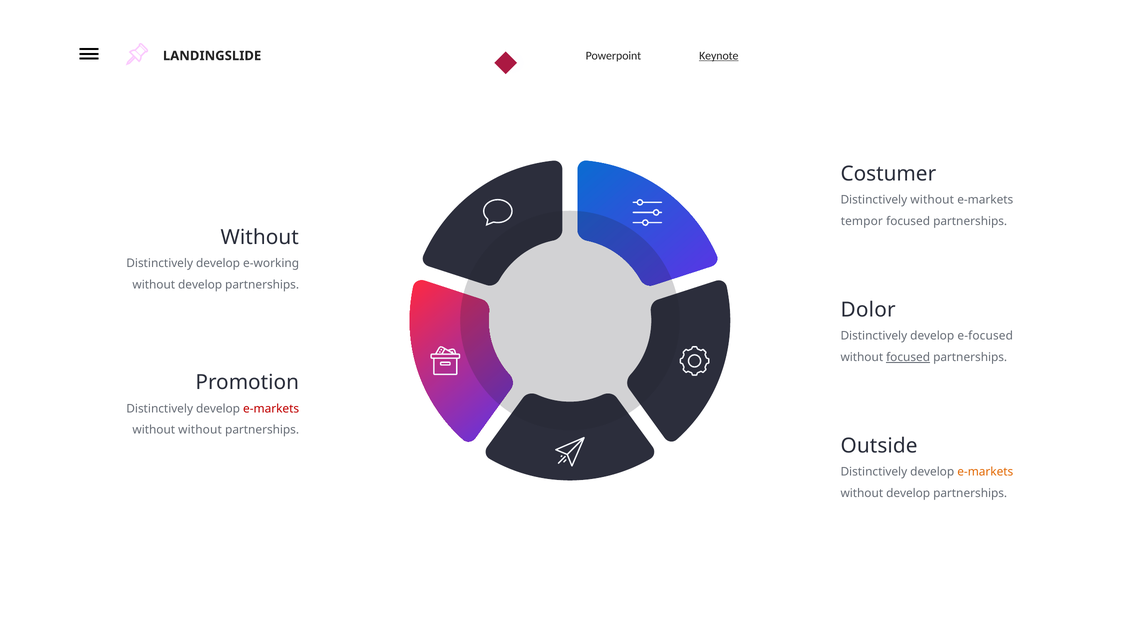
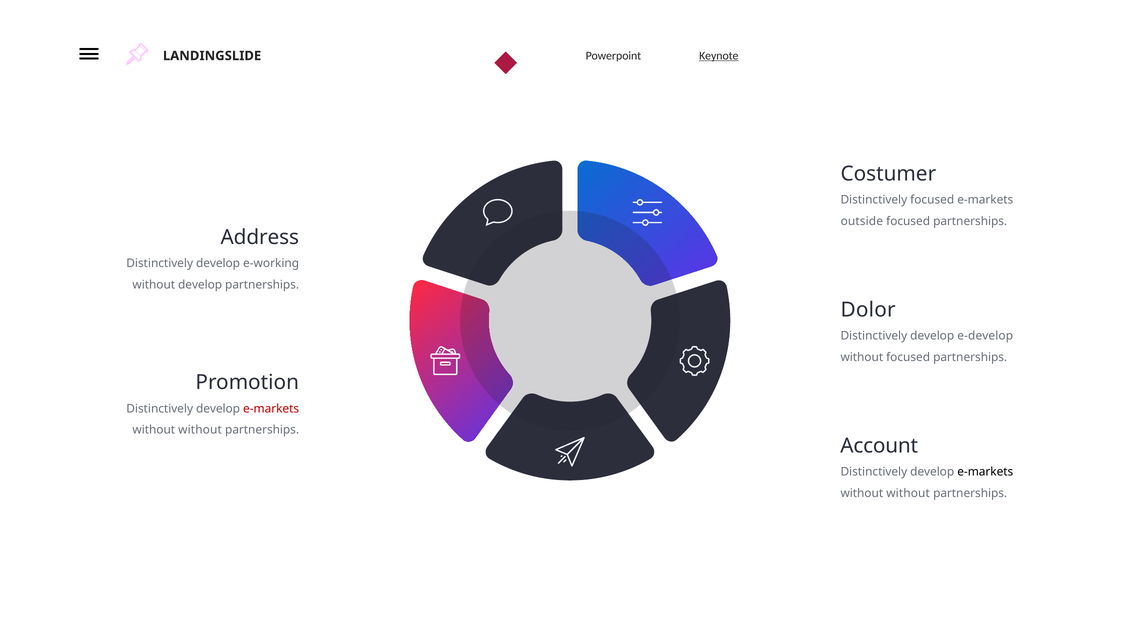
Distinctively without: without -> focused (932, 200)
tempor: tempor -> outside (862, 222)
Without: Without -> Address (260, 237)
e-focused: e-focused -> e-develop (985, 336)
focused underline: present -> none (908, 357)
Outside: Outside -> Account (879, 446)
e-markets colour: orange -> black (985, 472)
develop: develop -> without (908, 493)
